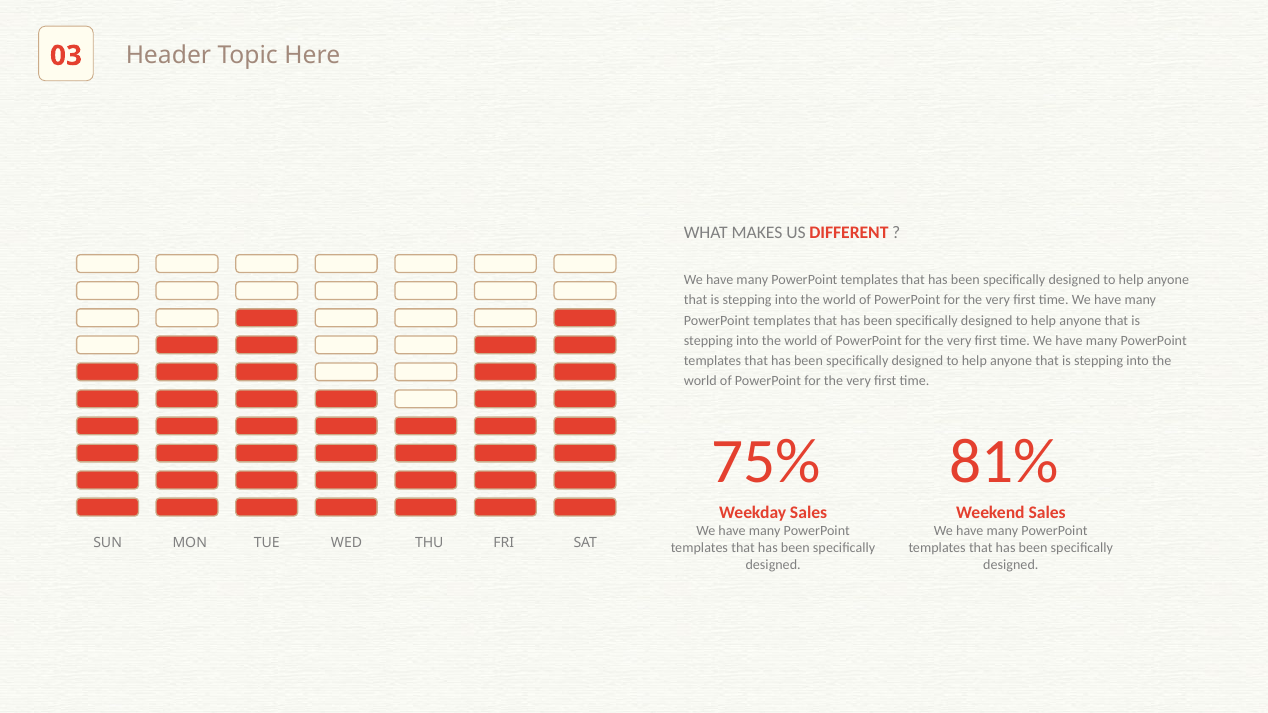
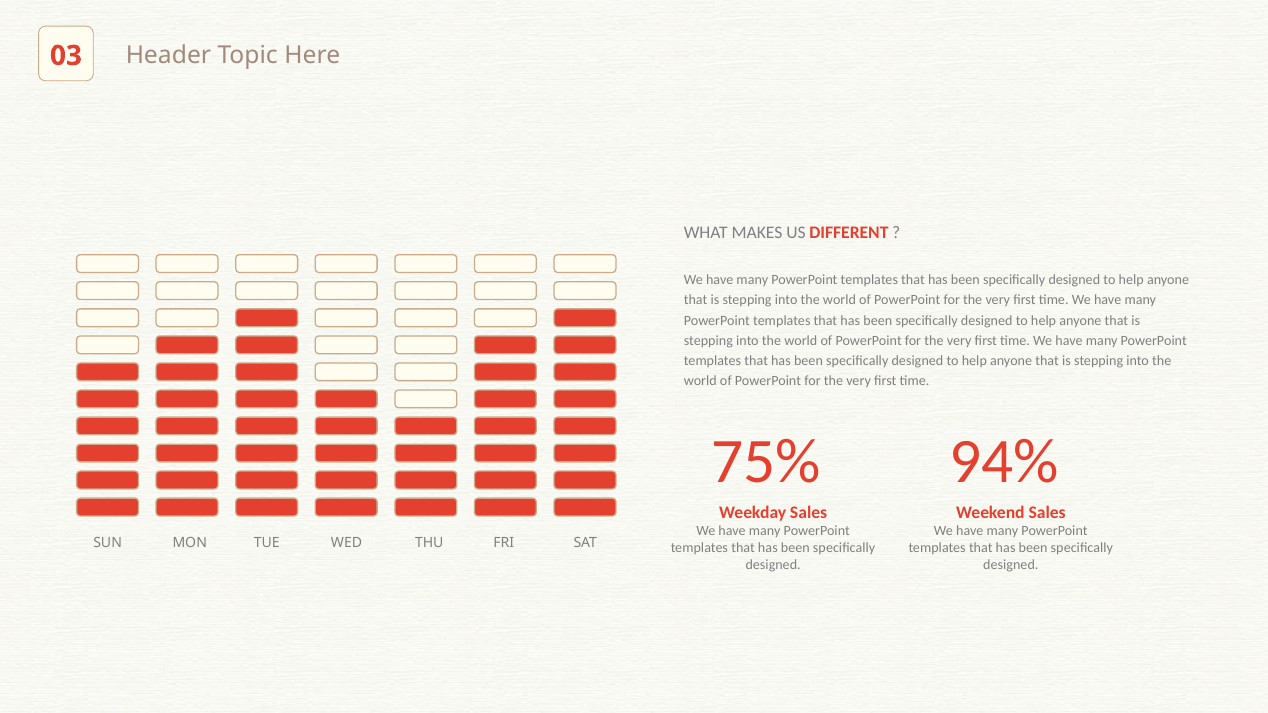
81%: 81% -> 94% (1004, 462)
